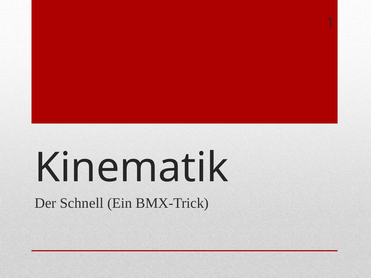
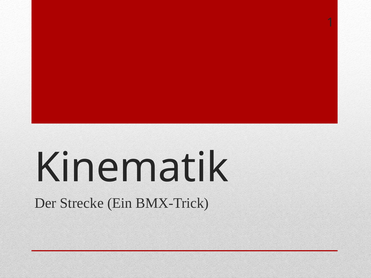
Schnell: Schnell -> Strecke (82, 203)
